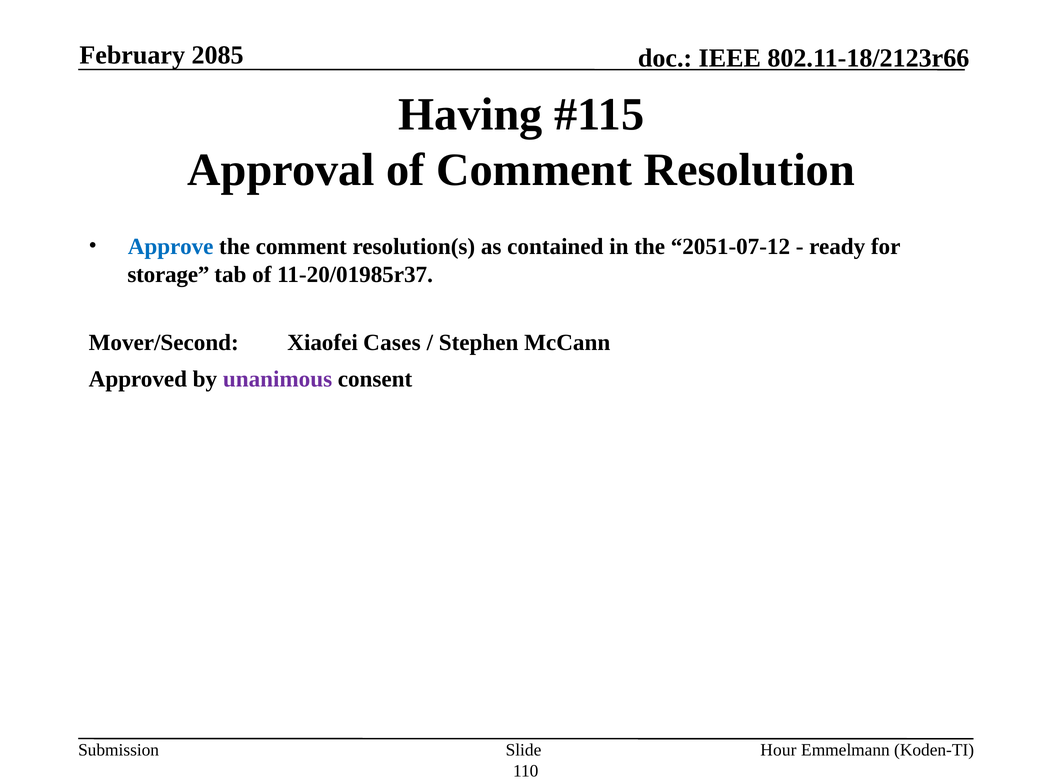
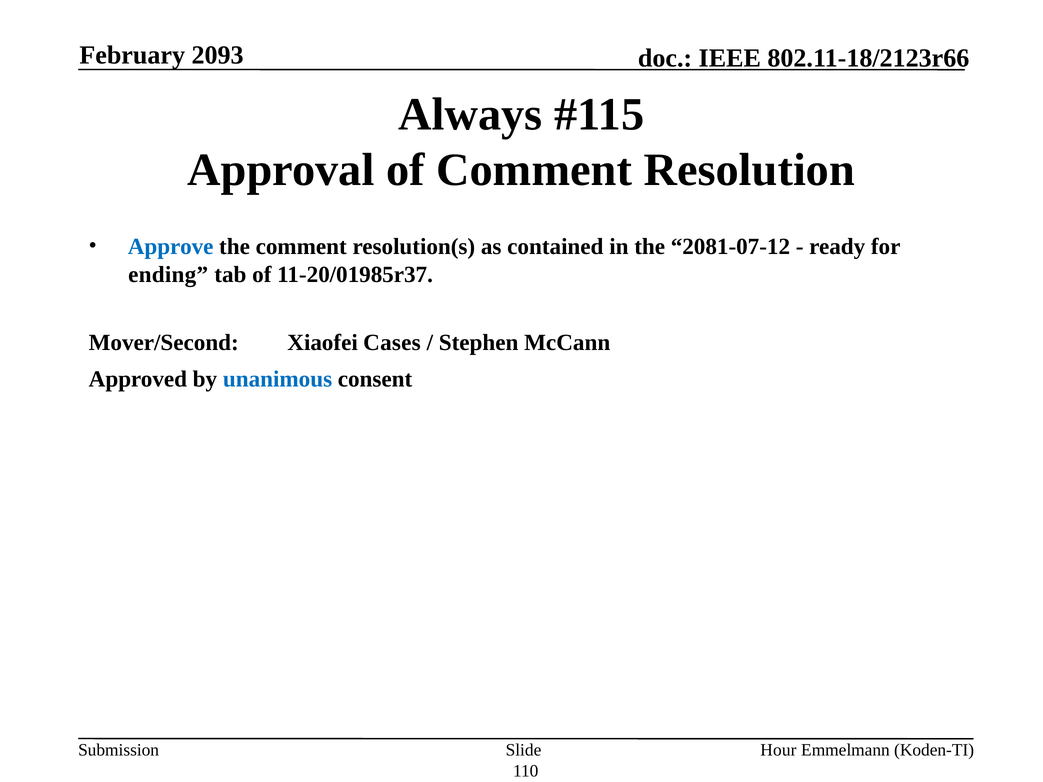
2085: 2085 -> 2093 (218, 55)
Having: Having -> Always (470, 114)
2051-07-12: 2051-07-12 -> 2081-07-12 (730, 247)
storage: storage -> ending (168, 275)
unanimous colour: purple -> blue (278, 379)
